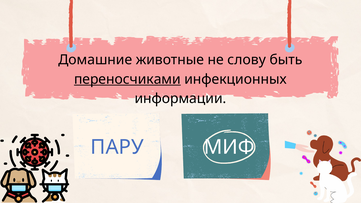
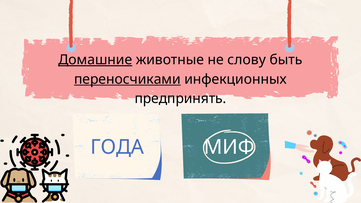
Домашние underline: none -> present (95, 60)
информации: информации -> предпринять (180, 99)
ПАРУ: ПАРУ -> ГОДА (117, 147)
